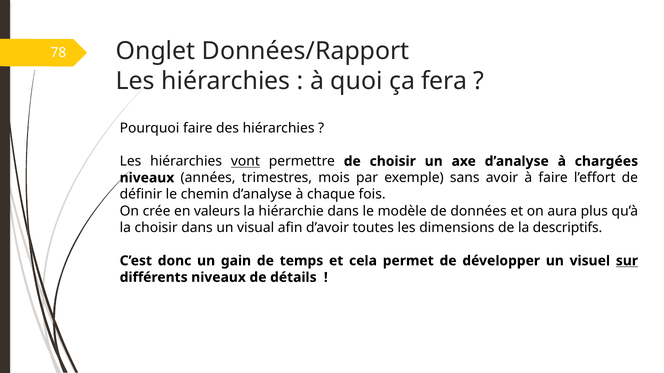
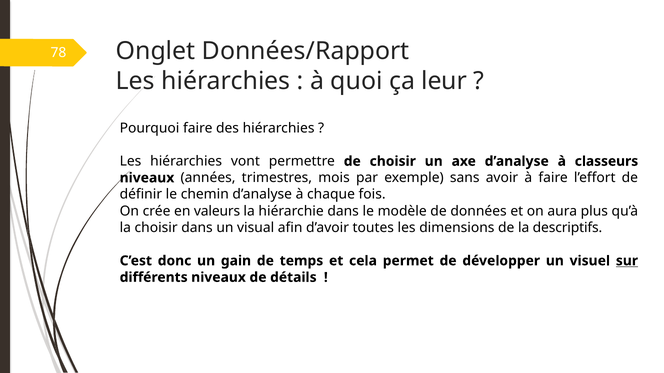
fera: fera -> leur (444, 81)
vont underline: present -> none (245, 161)
chargées: chargées -> classeurs (606, 161)
